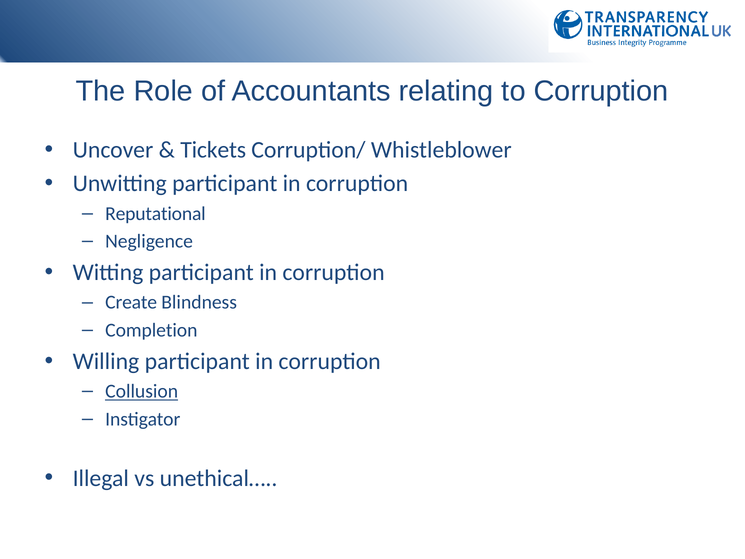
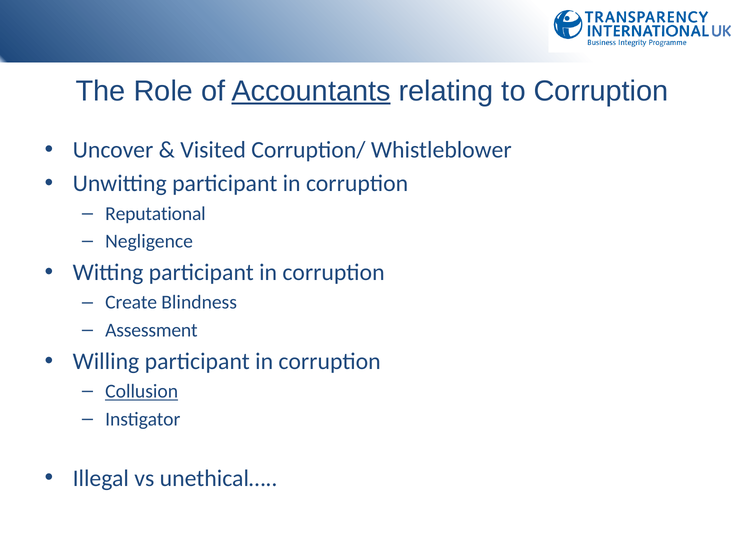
Accountants underline: none -> present (311, 91)
Tickets: Tickets -> Visited (213, 150)
Completion: Completion -> Assessment (151, 330)
